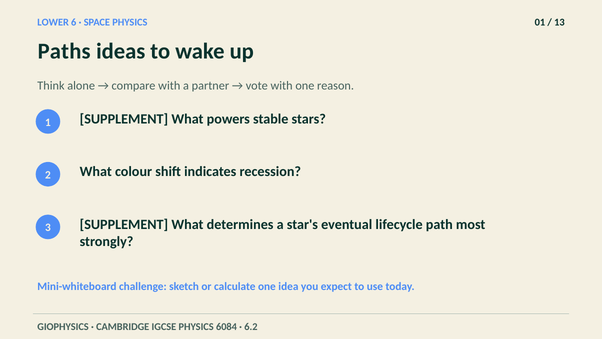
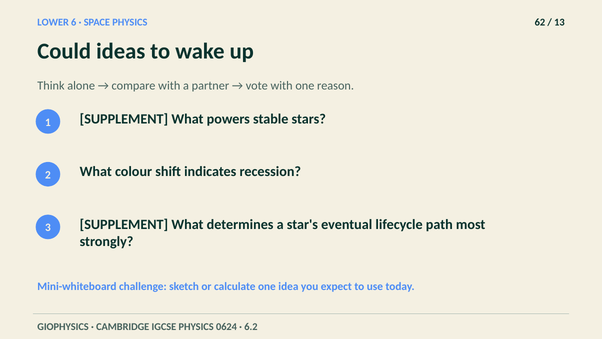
01: 01 -> 62 (540, 22)
Paths: Paths -> Could (64, 51)
6084: 6084 -> 0624 (226, 327)
